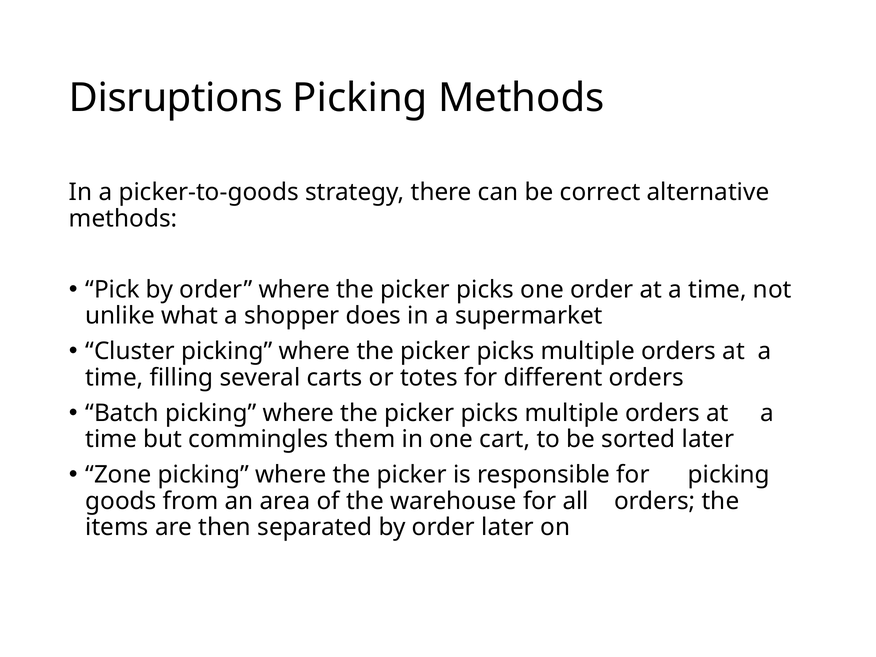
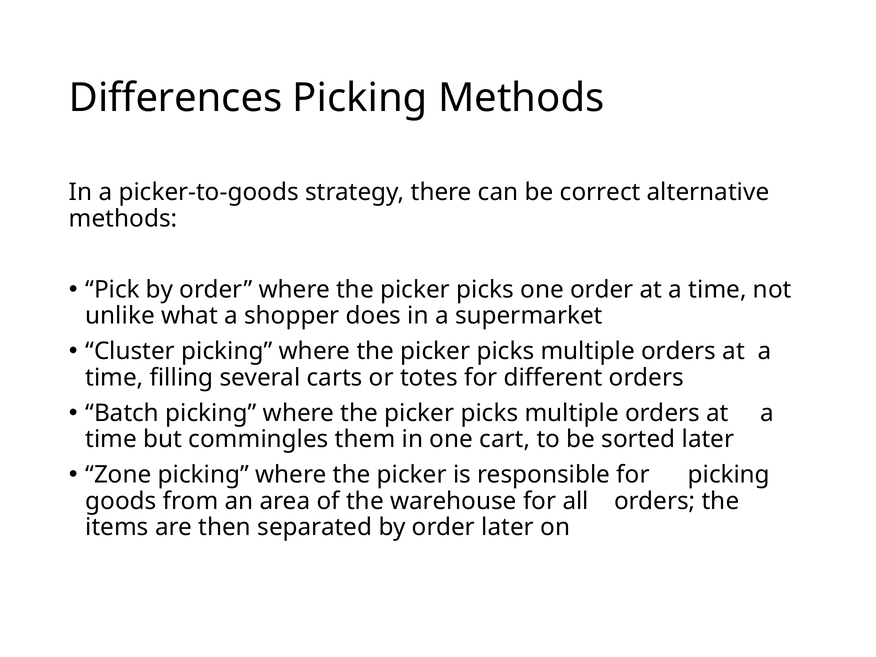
Disruptions: Disruptions -> Differences (176, 98)
